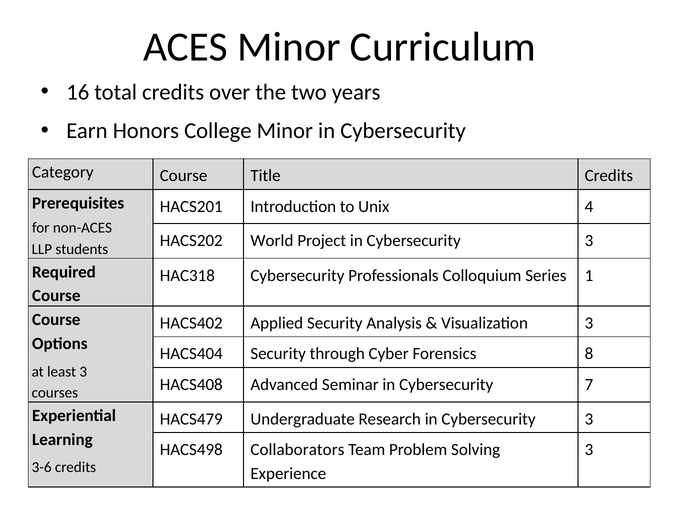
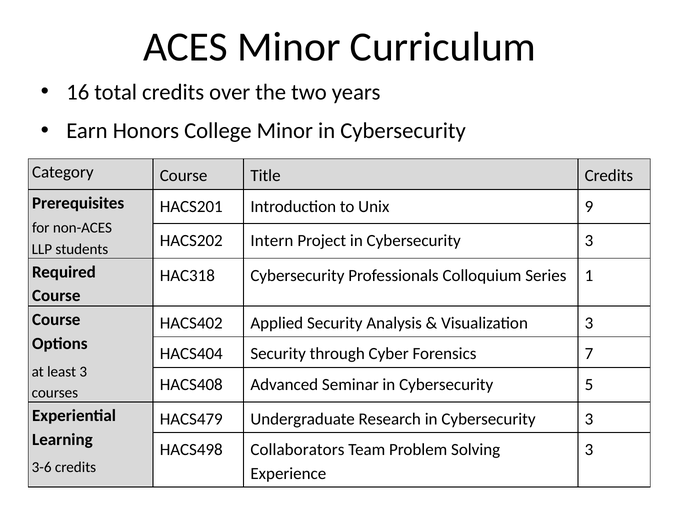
4: 4 -> 9 (589, 206)
World: World -> Intern (272, 241)
8: 8 -> 7 (589, 354)
7: 7 -> 5 (589, 385)
